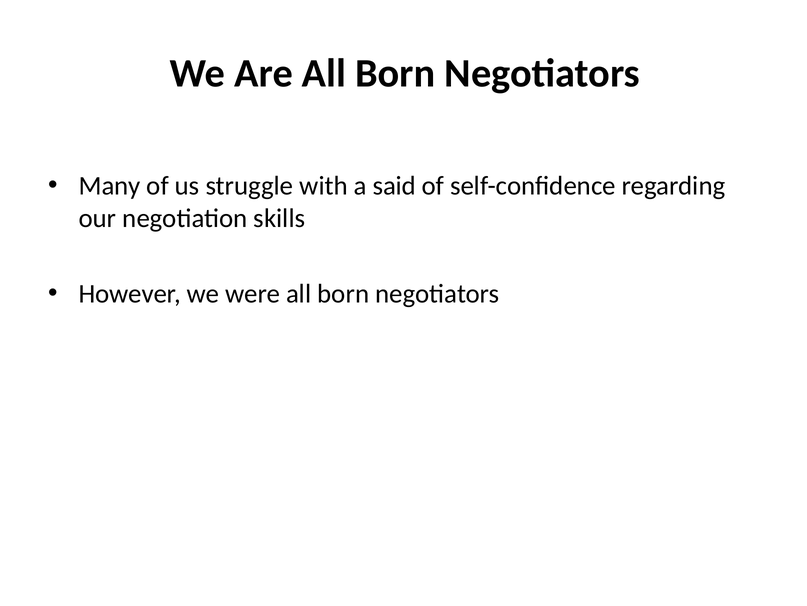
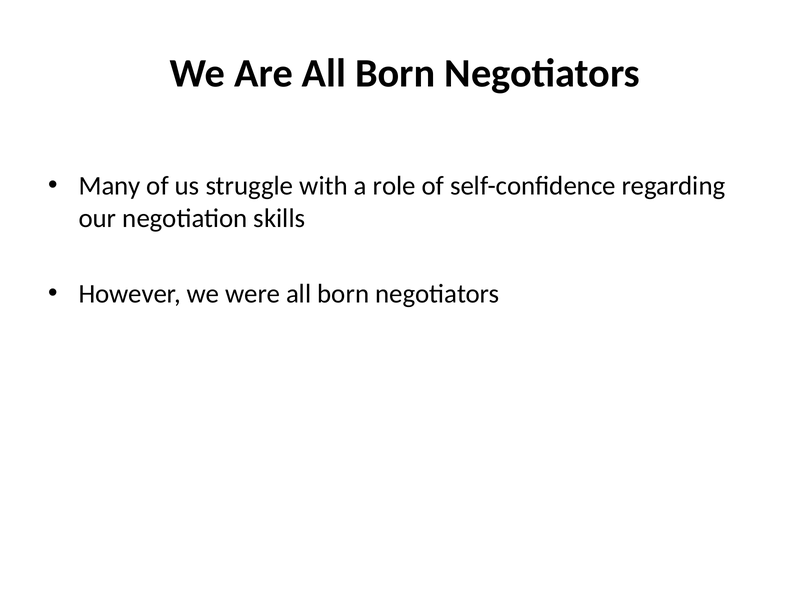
said: said -> role (394, 186)
